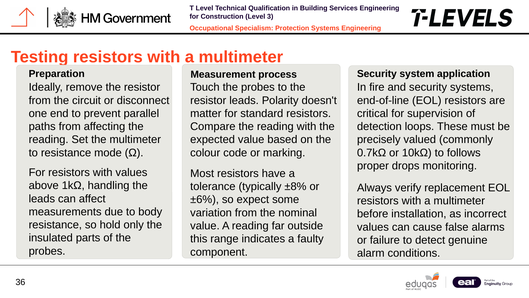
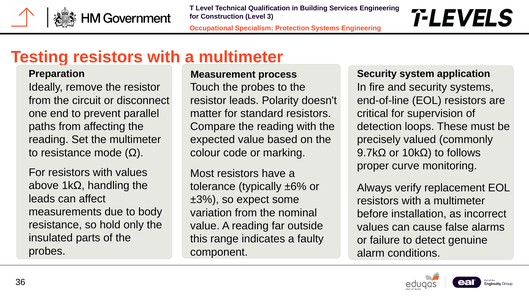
0.7kΩ: 0.7kΩ -> 9.7kΩ (372, 153)
drops: drops -> curve (406, 166)
±8%: ±8% -> ±6% (295, 186)
±6%: ±6% -> ±3% (205, 199)
